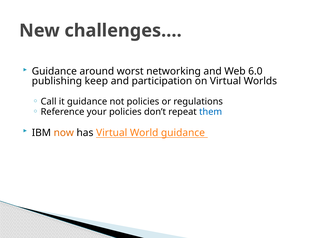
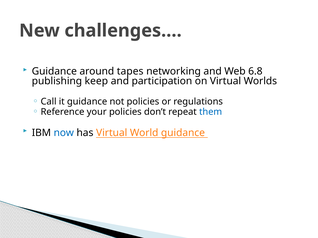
worst: worst -> tapes (130, 71)
6.0: 6.0 -> 6.8 (255, 71)
now colour: orange -> blue (64, 133)
